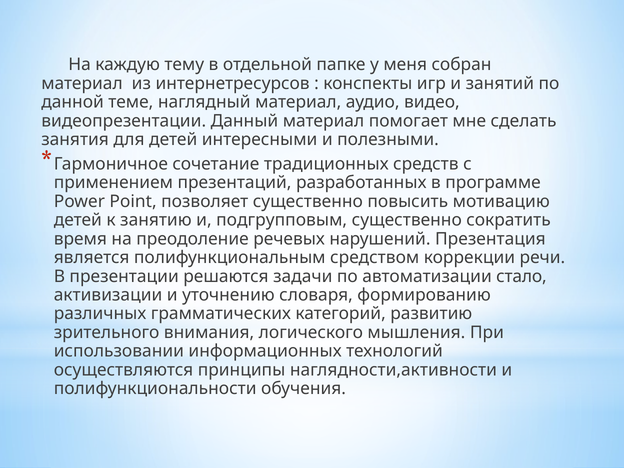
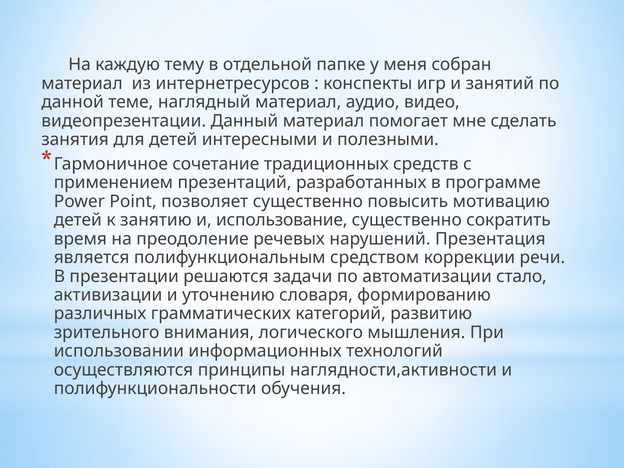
подгрупповым: подгрупповым -> использование (282, 220)
